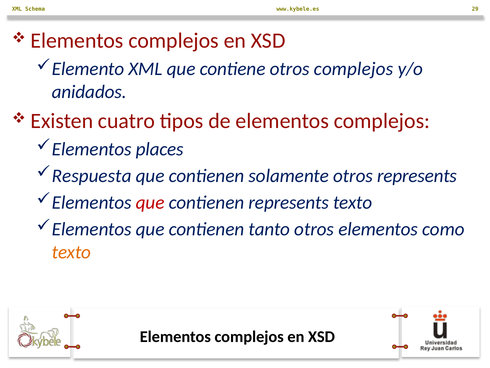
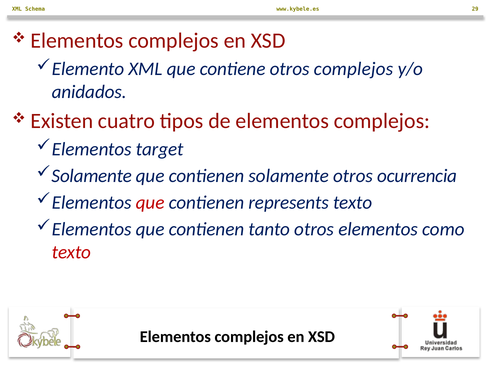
places: places -> target (160, 149)
Respuesta: Respuesta -> Solamente (92, 176)
otros represents: represents -> ocurrencia (417, 176)
texto colour: orange -> red (71, 252)
